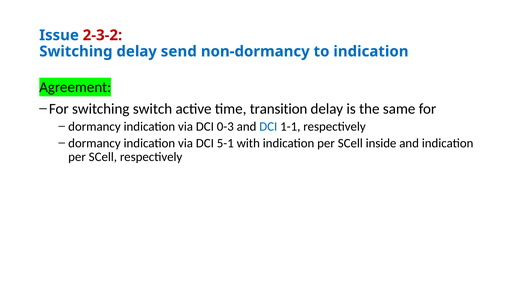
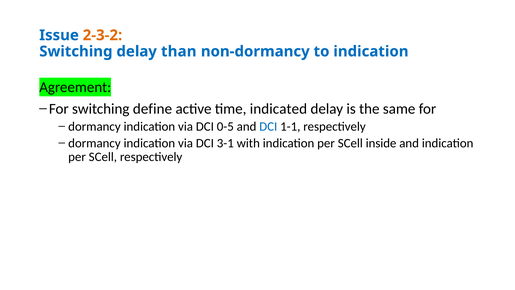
2-3-2 colour: red -> orange (102, 35)
send: send -> than (179, 51)
switch: switch -> define (152, 109)
transition: transition -> indicated (278, 109)
0-3: 0-3 -> 0-5 (225, 126)
5-1: 5-1 -> 3-1 (225, 143)
